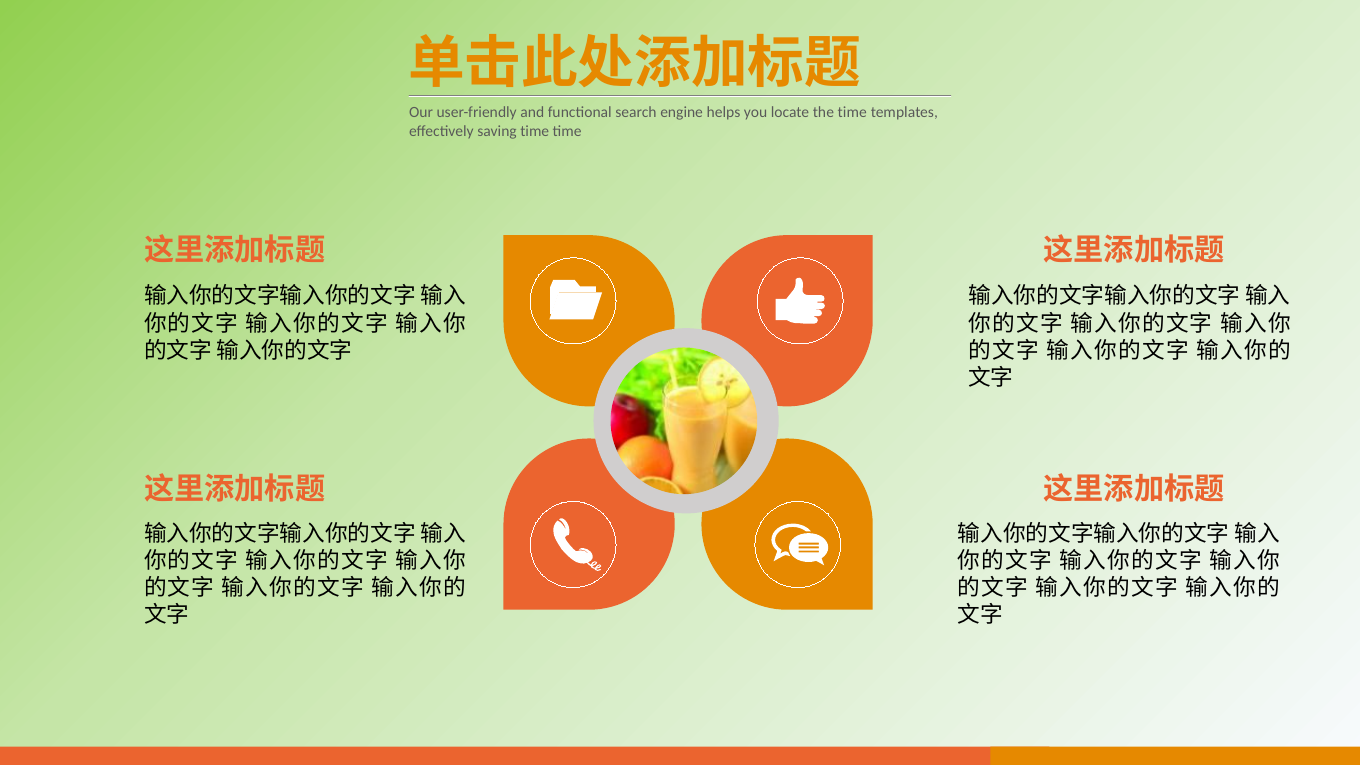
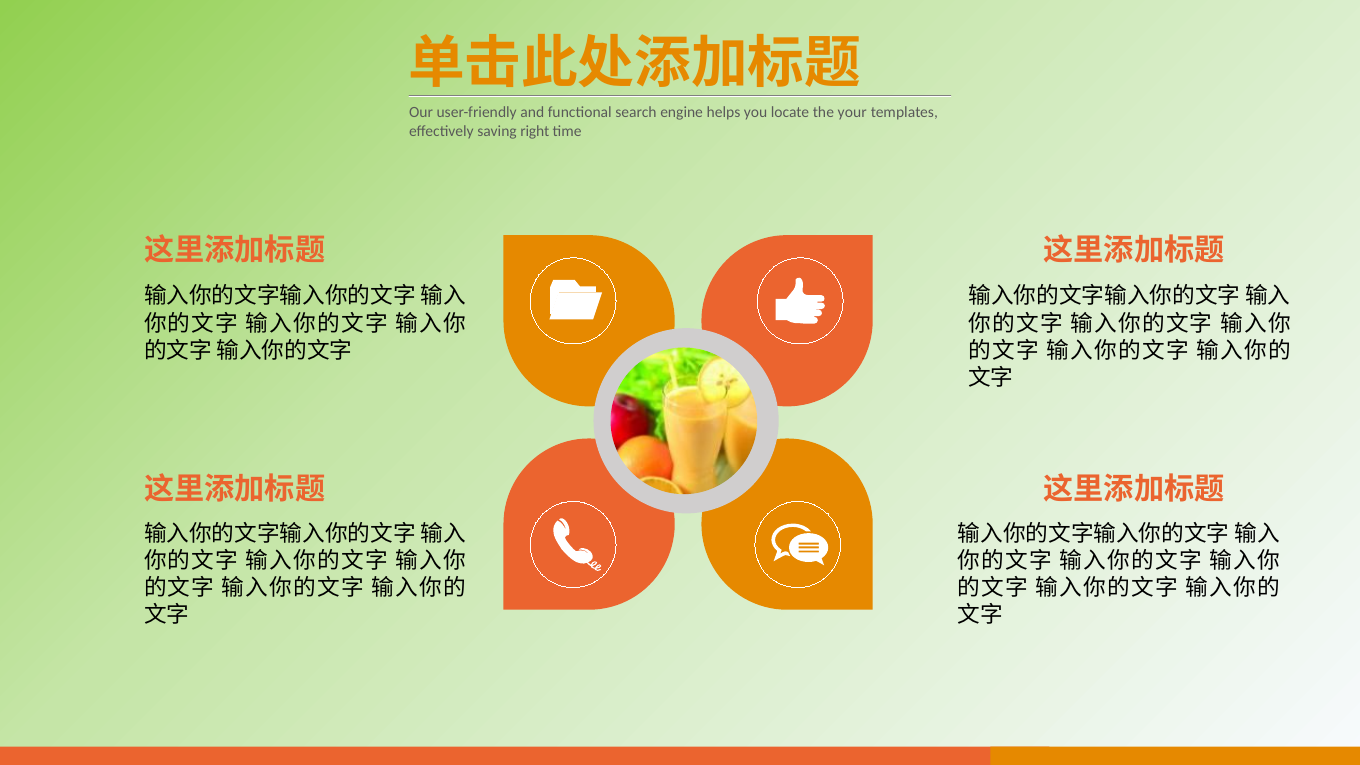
the time: time -> your (852, 113)
saving time: time -> right (535, 131)
